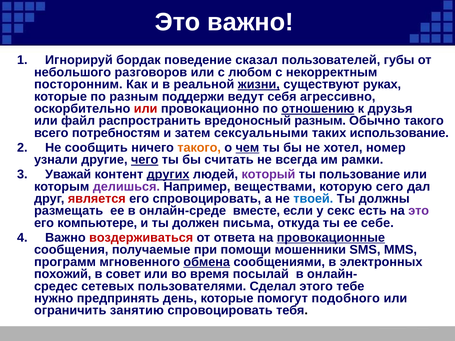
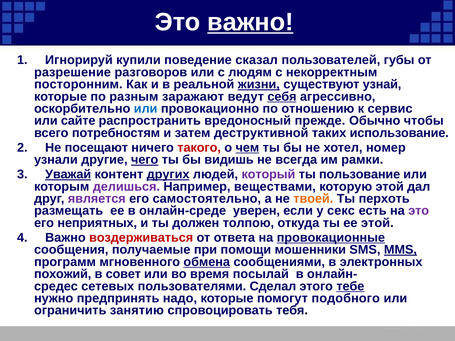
важно underline: none -> present (250, 22)
бордак: бордак -> купили (138, 60)
небольшого: небольшого -> разрешение (73, 72)
любом: любом -> людям (250, 72)
руках: руках -> узнай (382, 84)
поддержи: поддержи -> заражают (193, 97)
себя underline: none -> present (282, 97)
или colour: red -> blue (146, 109)
отношению underline: present -> none (318, 109)
друзья: друзья -> сервис (390, 109)
файл: файл -> сайте (78, 121)
вредоносный разным: разным -> прежде (320, 121)
Обычно такого: такого -> чтобы (424, 121)
сексуальными: сексуальными -> деструктивной (261, 133)
сообщить: сообщить -> посещают (96, 148)
такого colour: orange -> red (199, 148)
считать: считать -> видишь (229, 160)
Уважай underline: none -> present (68, 175)
которую сего: сего -> этой (390, 187)
является colour: red -> purple (97, 199)
его спровоцировать: спровоцировать -> самостоятельно (207, 199)
твоей colour: blue -> orange (313, 199)
должны: должны -> перхоть (384, 199)
вместе: вместе -> уверен (256, 211)
компьютере: компьютере -> неприятных (97, 223)
письма: письма -> толпою (248, 223)
ее себе: себе -> этой (377, 223)
MMS underline: none -> present (400, 250)
тебе underline: none -> present (350, 286)
день: день -> надо (180, 299)
